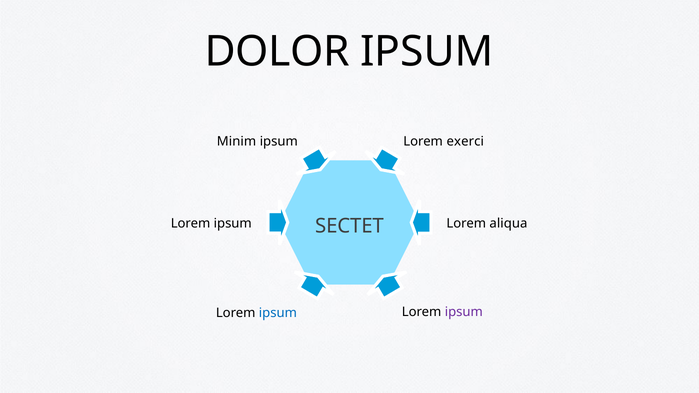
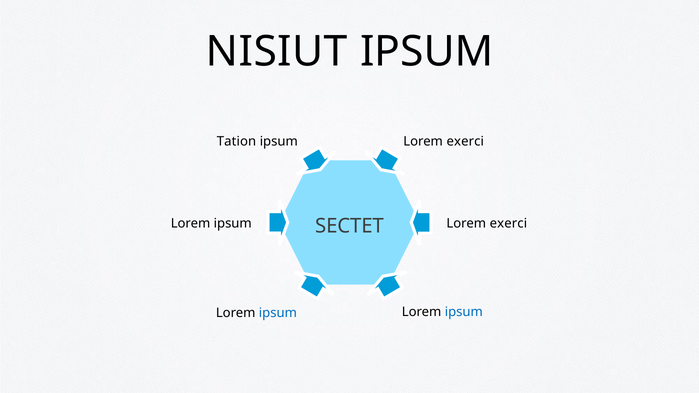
DOLOR: DOLOR -> NISIUT (277, 51)
Minim: Minim -> Tation (237, 142)
aliqua: aliqua -> exerci (508, 223)
ipsum colour: purple -> blue (464, 312)
